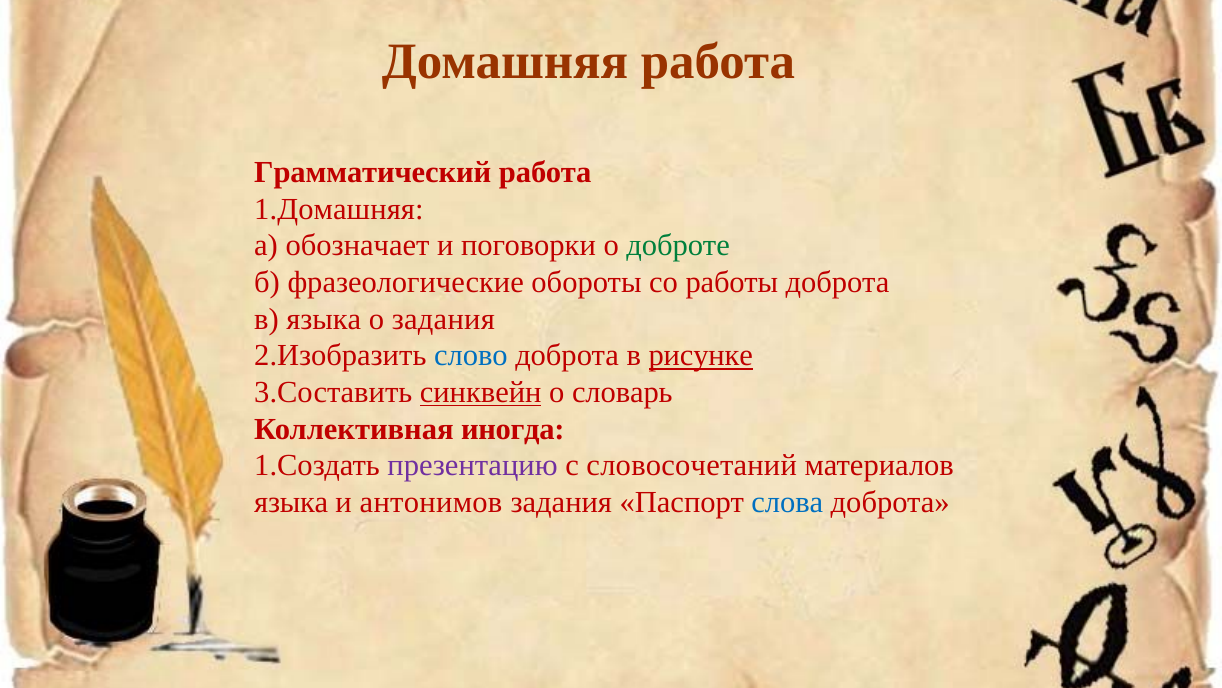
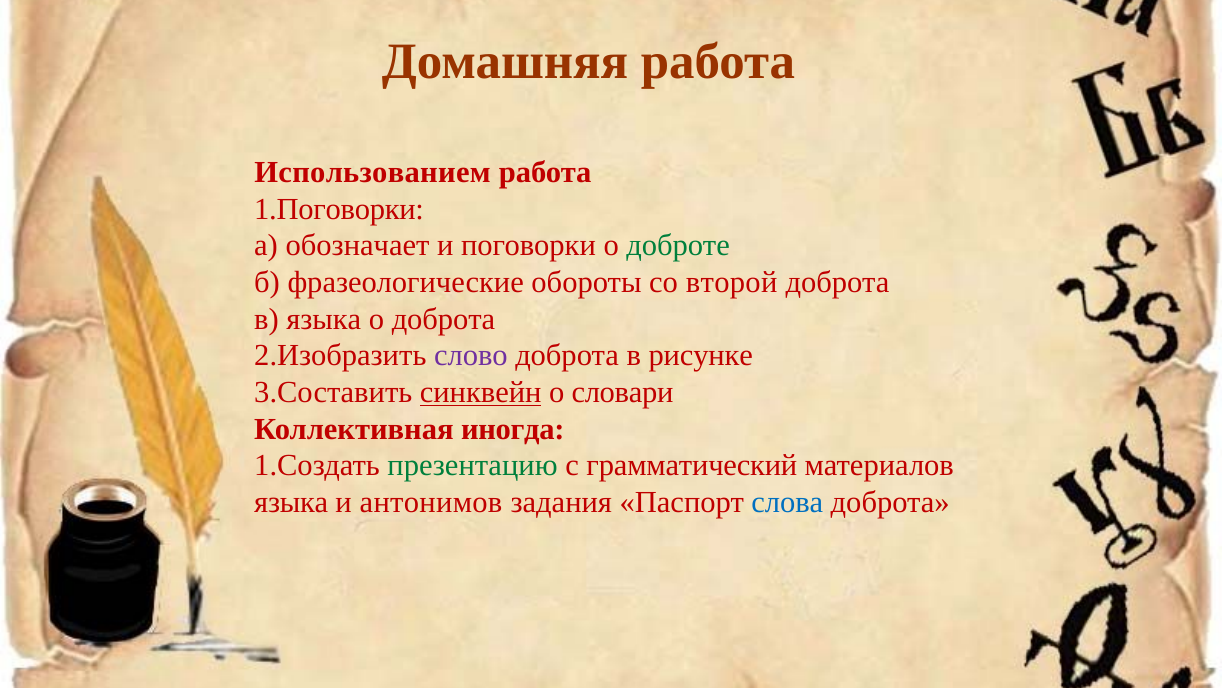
Грамматический: Грамматический -> Использованием (373, 172)
1.Домашняя: 1.Домашняя -> 1.Поговорки (339, 209)
работы: работы -> второй (732, 282)
о задания: задания -> доброта (443, 319)
слово colour: blue -> purple (471, 355)
рисунке underline: present -> none (701, 355)
словарь: словарь -> словари (622, 392)
презентацию colour: purple -> green (473, 465)
словосочетаний: словосочетаний -> грамматический (692, 465)
